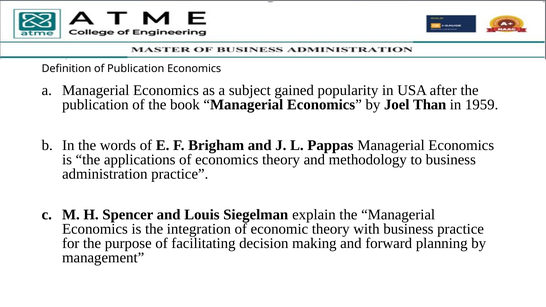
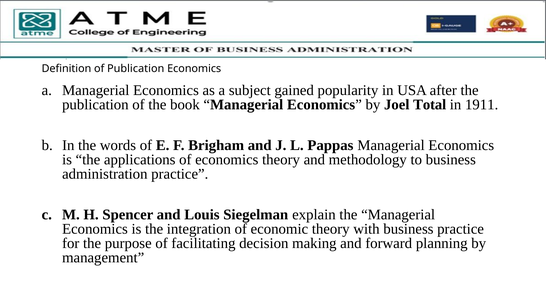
Than: Than -> Total (430, 105)
1959: 1959 -> 1911 (482, 105)
